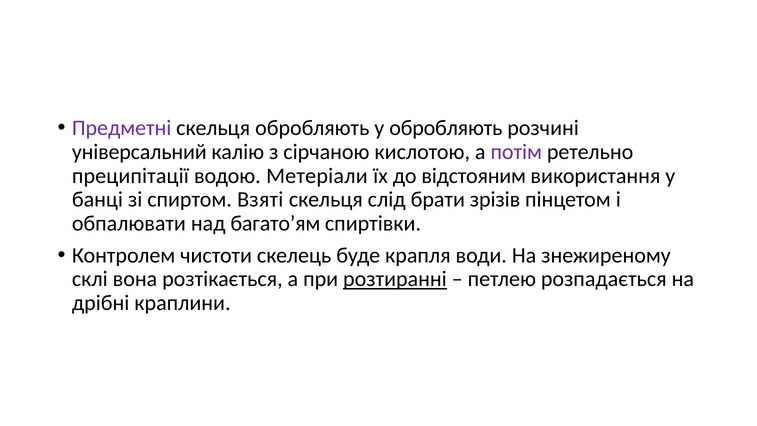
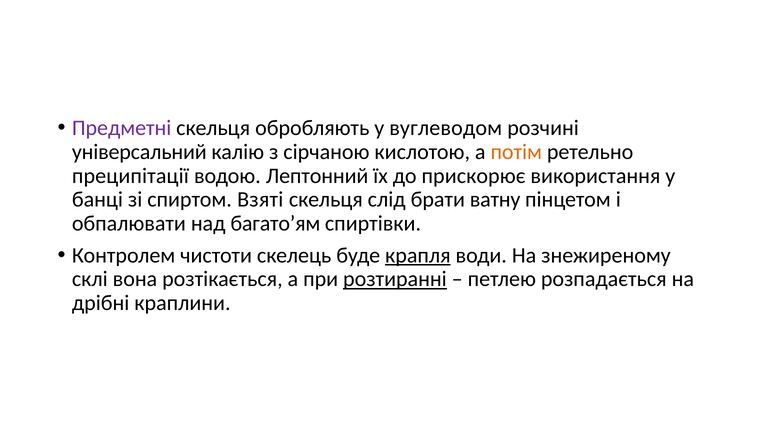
у обробляють: обробляють -> вуглеводом (446, 128)
потім colour: purple -> orange (516, 152)
Метеріали: Метеріали -> Лептонний (317, 176)
відстояним: відстояним -> прискорює (474, 176)
зрізів: зрізів -> ватну (495, 200)
крапля underline: none -> present (418, 255)
